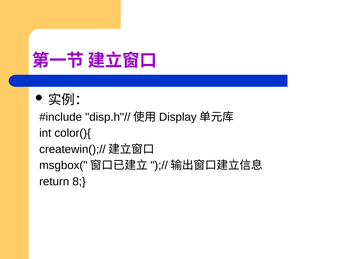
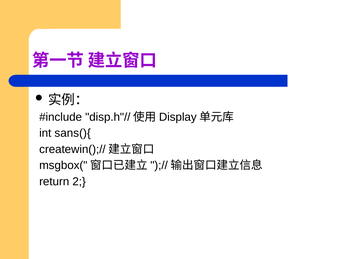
color(){: color(){ -> sans(){ (73, 133)
8: 8 -> 2 (79, 181)
